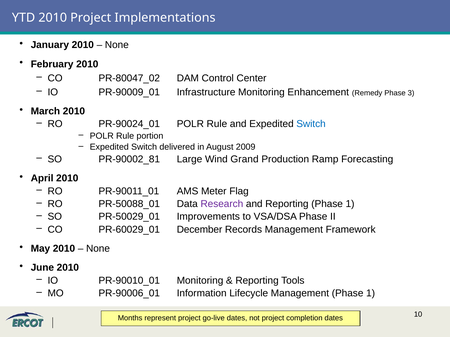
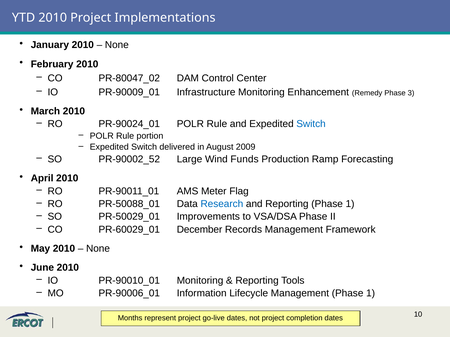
PR-90002_81: PR-90002_81 -> PR-90002_52 (129, 159)
Grand: Grand -> Funds (245, 159)
Research colour: purple -> blue (222, 204)
